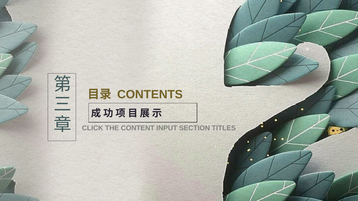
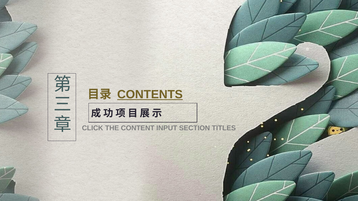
CONTENTS underline: none -> present (150, 95)
